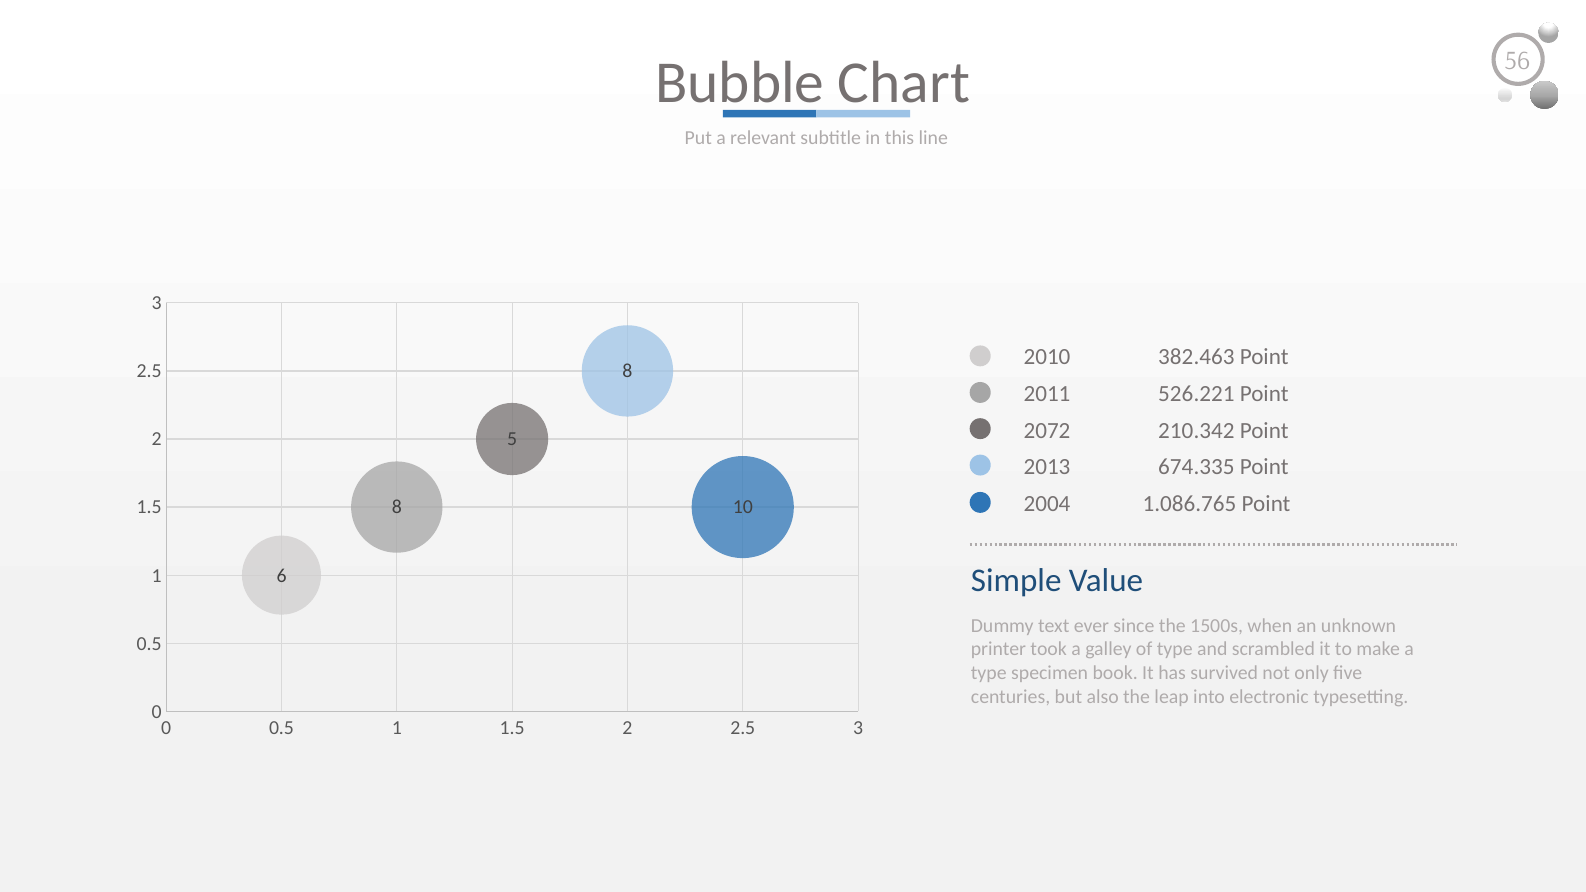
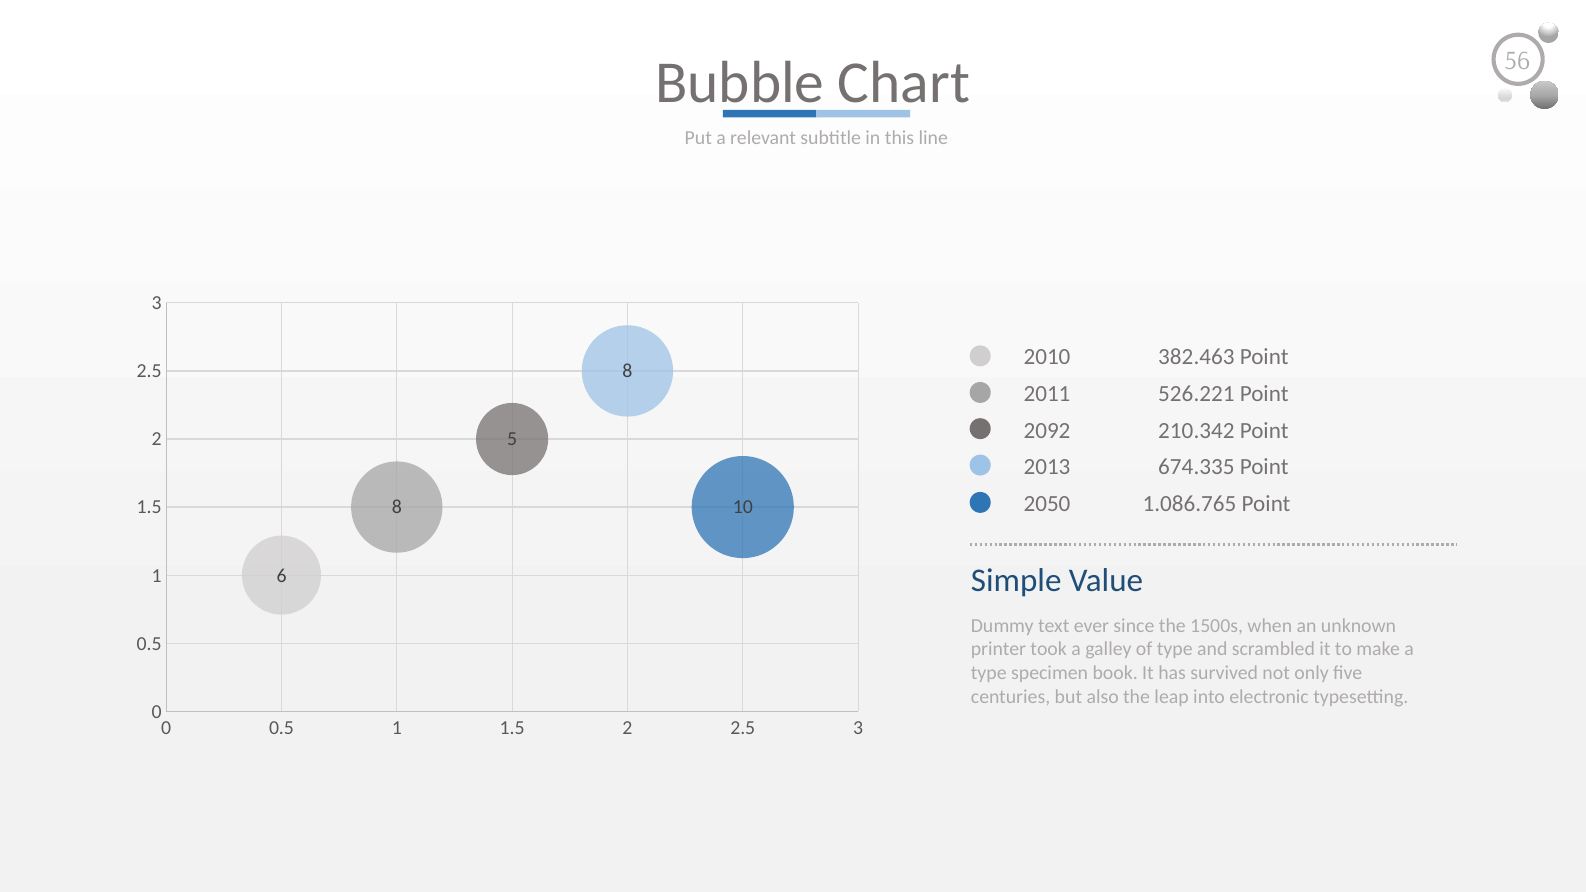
2072: 2072 -> 2092 (1047, 431)
2004: 2004 -> 2050 (1047, 504)
